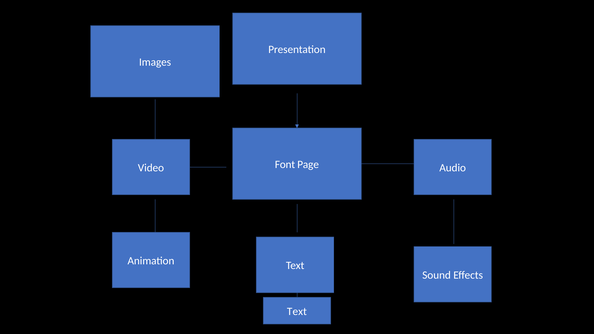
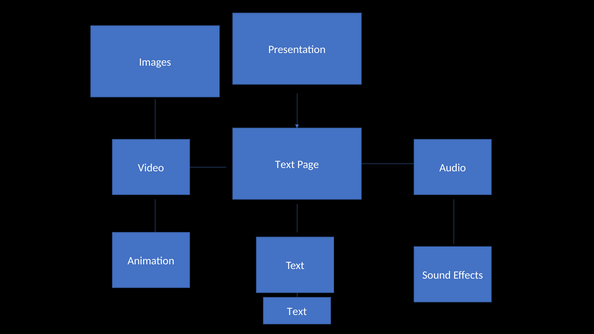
Font: Font -> Text (285, 165)
